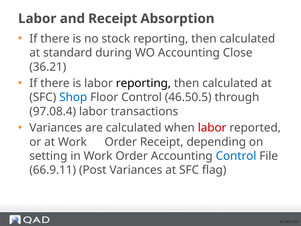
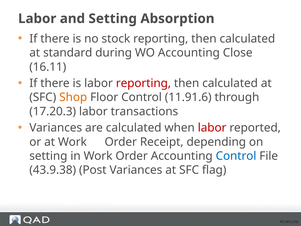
and Receipt: Receipt -> Setting (113, 19)
36.21: 36.21 -> 16.11 (48, 67)
reporting colour: black -> red (143, 83)
Shop colour: blue -> orange (73, 97)
46.50.5: 46.50.5 -> 11.91.6 (188, 97)
97.08.4: 97.08.4 -> 17.20.3 (53, 111)
66.9.11: 66.9.11 -> 43.9.38 (53, 170)
